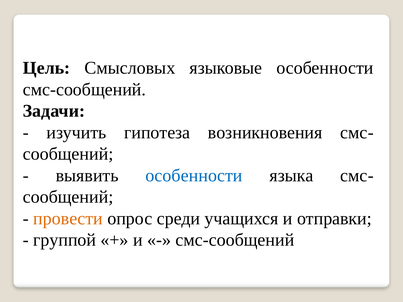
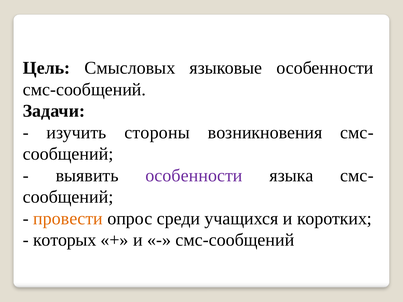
гипотеза: гипотеза -> стороны (157, 133)
особенности colour: blue -> purple (194, 176)
отправки: отправки -> коротких (334, 219)
группой: группой -> которых (65, 240)
